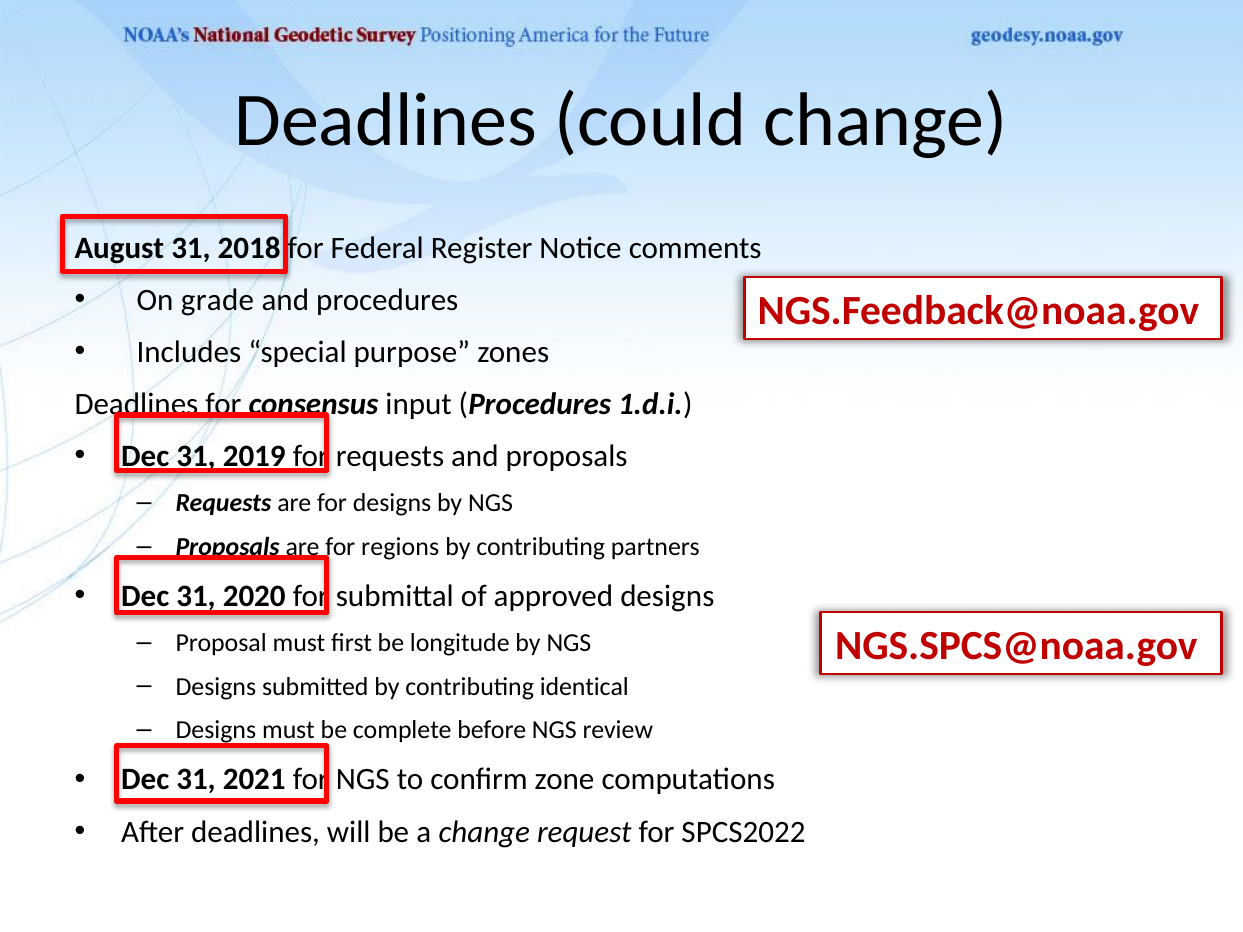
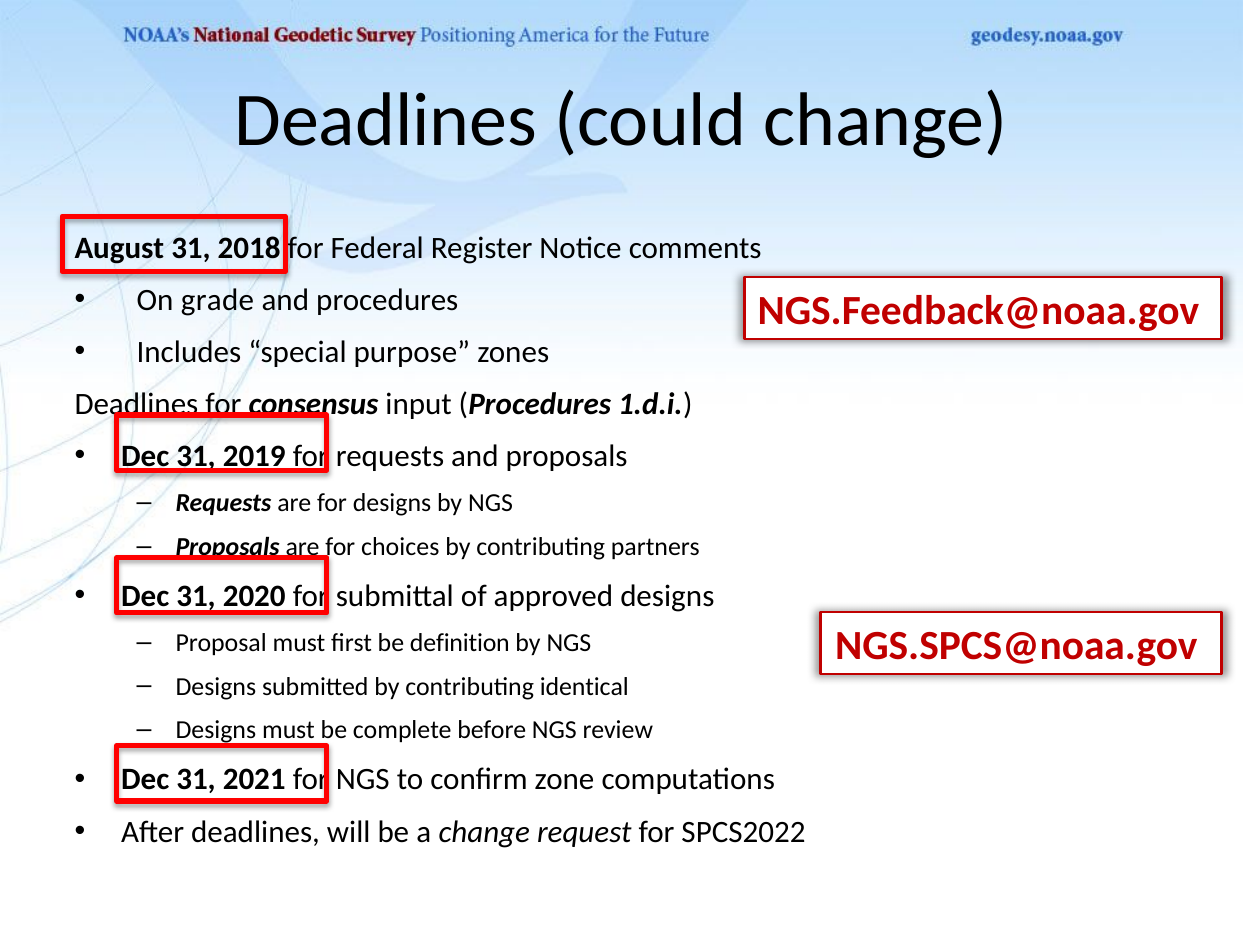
regions: regions -> choices (400, 547)
longitude: longitude -> definition (460, 643)
